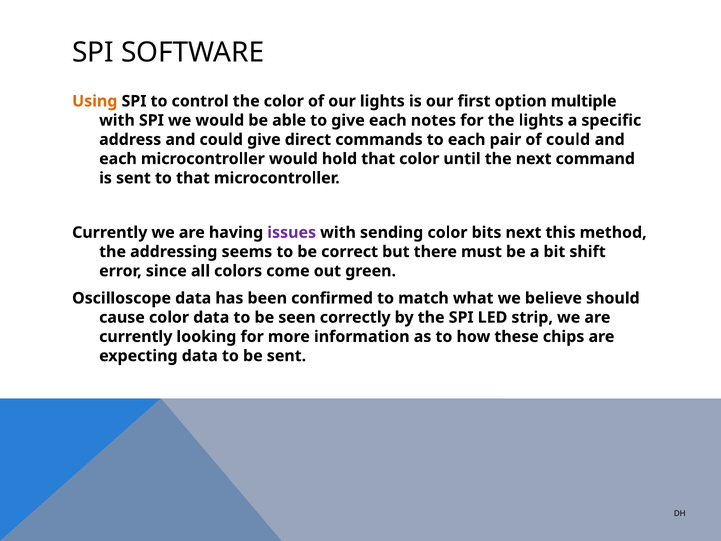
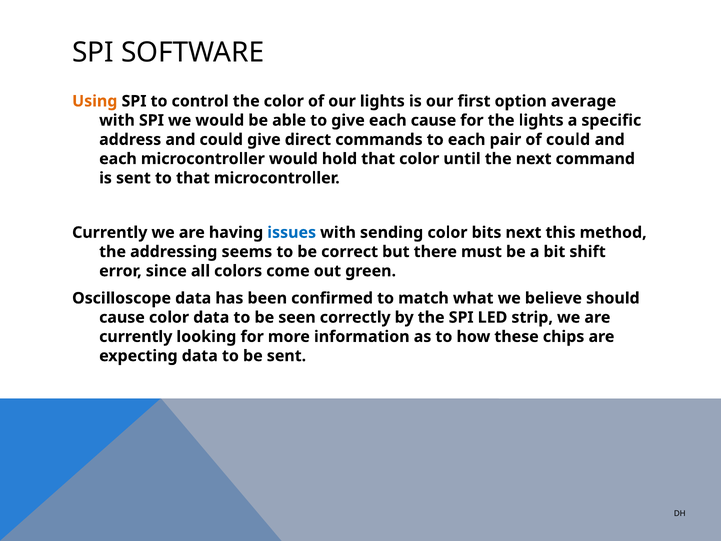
multiple: multiple -> average (584, 101)
each notes: notes -> cause (434, 120)
issues colour: purple -> blue (292, 232)
